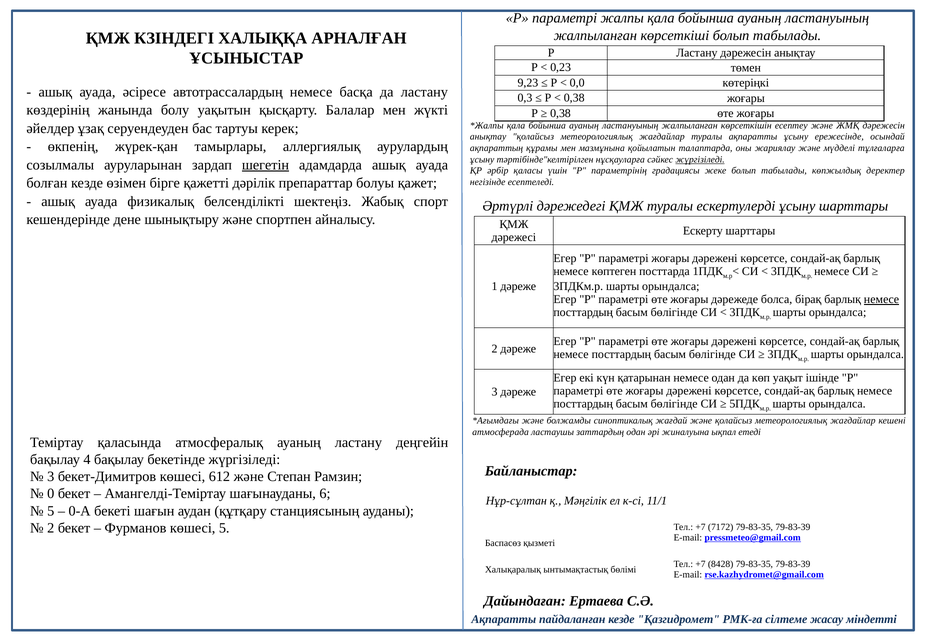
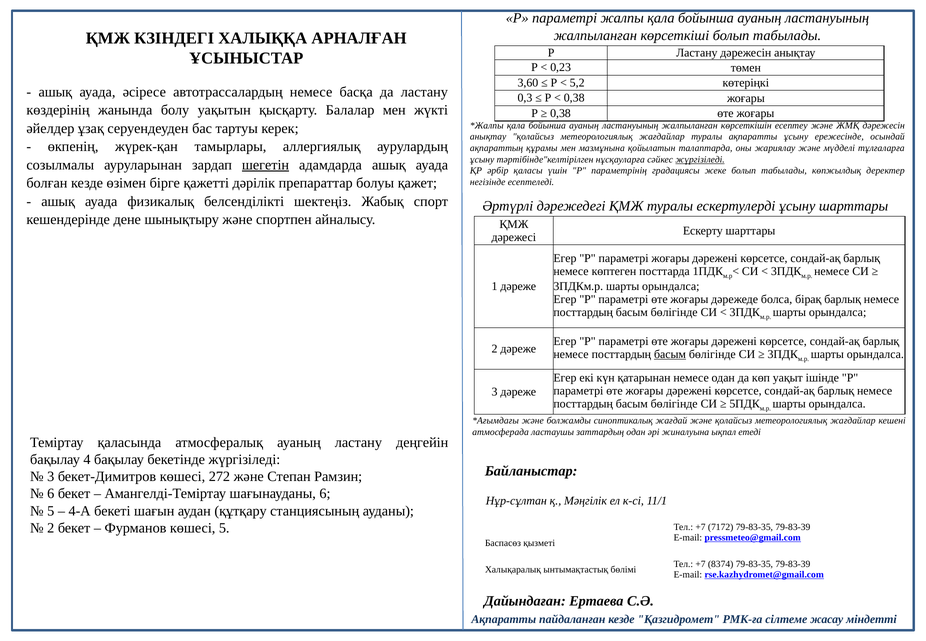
9,23: 9,23 -> 3,60 (528, 83)
0,0: 0,0 -> 5,2 (577, 83)
немесе underline: present -> none (881, 300)
басым underline: none -> present (670, 354)
612: 612 -> 272 (219, 477)
0: 0 -> 6 (51, 494)
0-А: 0-А -> 4-А (80, 511)
8428: 8428 -> 8374 (721, 564)
